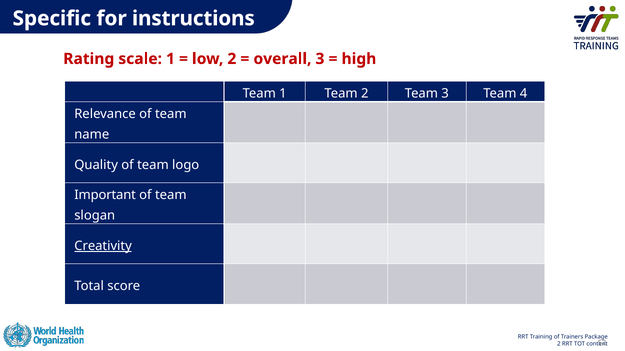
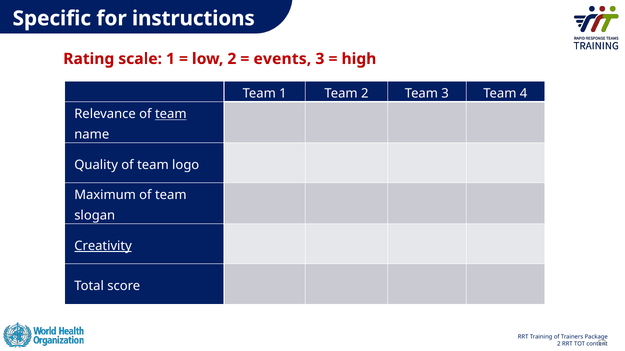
overall: overall -> events (282, 59)
team underline: none -> present (171, 114)
Important: Important -> Maximum (105, 196)
